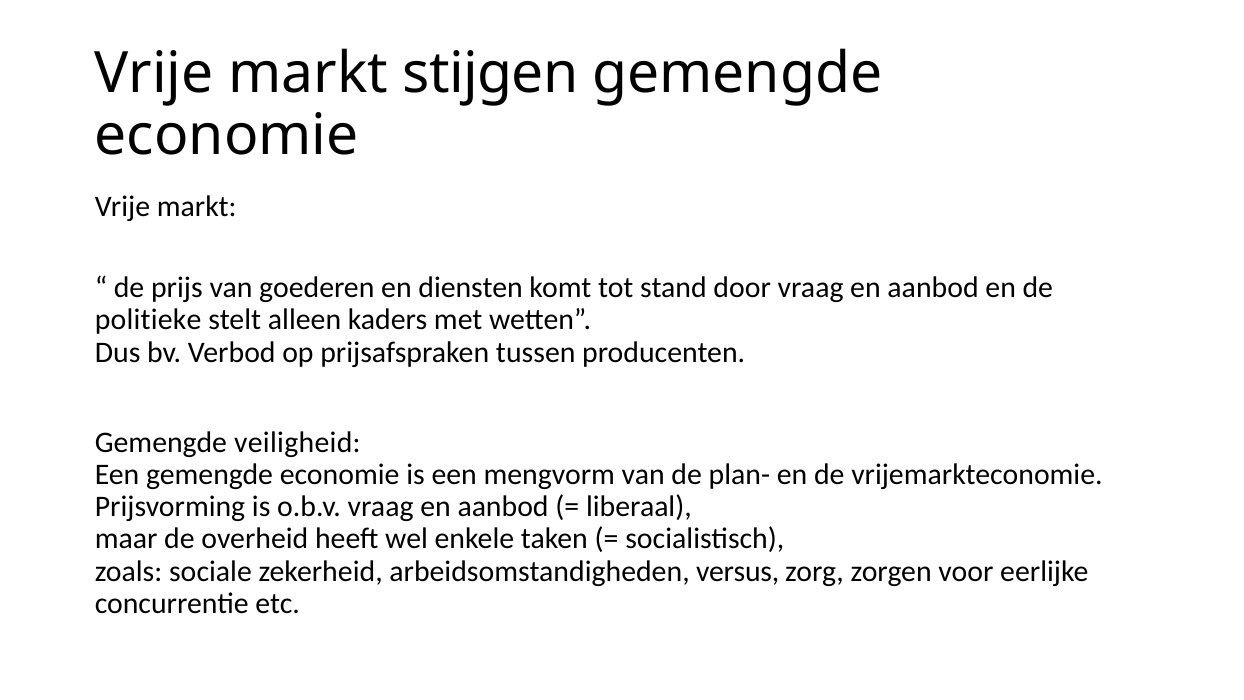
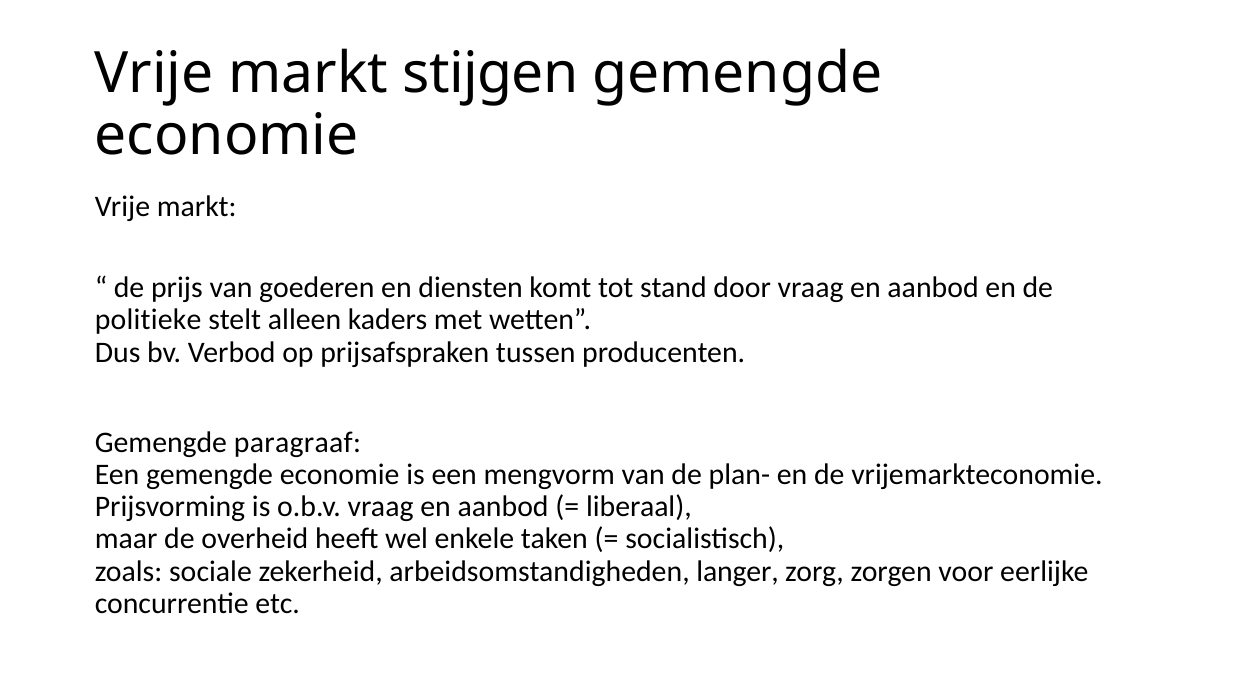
veiligheid: veiligheid -> paragraaf (297, 442)
versus: versus -> langer (738, 571)
